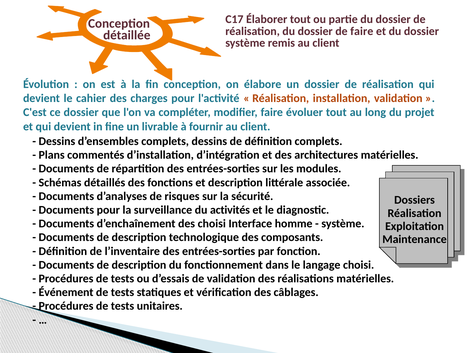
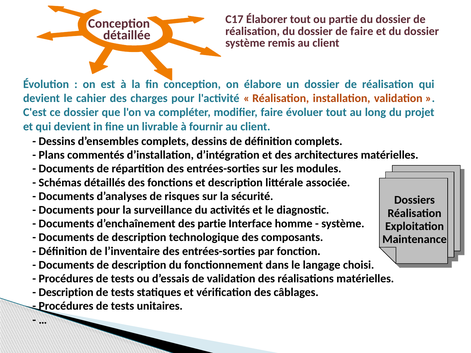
des choisi: choisi -> partie (212, 224)
Événement: Événement -> Description (66, 293)
